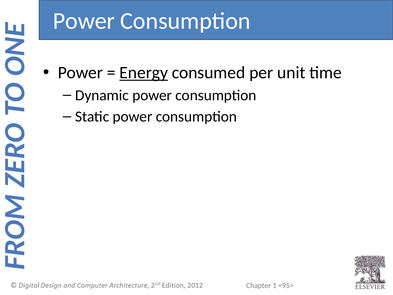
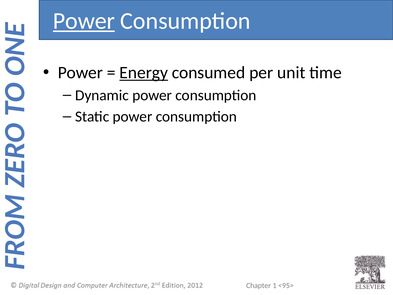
Power underline: none -> present (84, 21)
